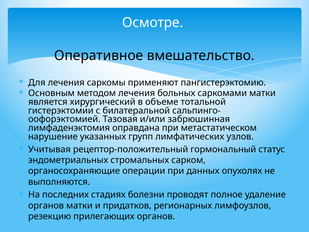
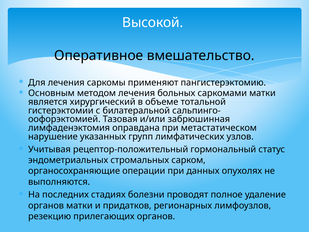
Осмотре: Осмотре -> Высокой (153, 23)
